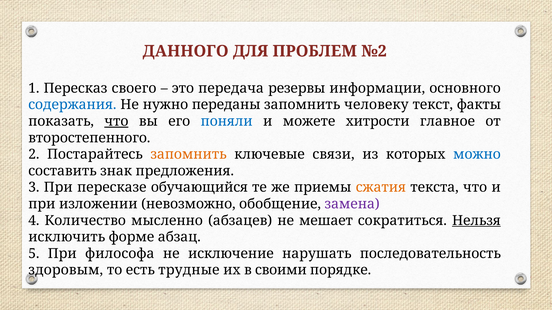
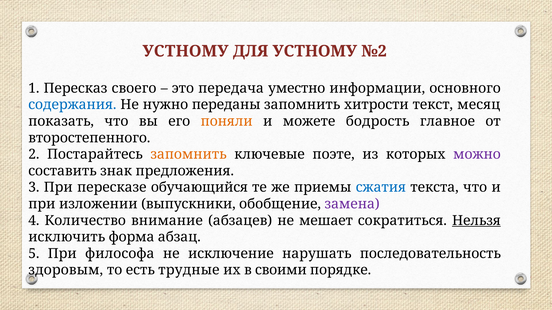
ДАННОГО: ДАННОГО -> УСТНОМУ (186, 51)
ДЛЯ ПРОБЛЕМ: ПРОБЛЕМ -> УСТНОМУ (315, 51)
резервы: резервы -> уместно (297, 88)
человеку: человеку -> хитрости (376, 105)
факты: факты -> месяц (479, 105)
что underline: present -> none (116, 121)
поняли colour: blue -> orange (227, 121)
хитрости: хитрости -> бодрость (378, 121)
связи: связи -> поэте (334, 155)
можно colour: blue -> purple (477, 155)
сжатия colour: orange -> blue (381, 188)
невозможно: невозможно -> выпускники (188, 204)
мысленно: мысленно -> внимание (167, 221)
форме: форме -> форма (132, 237)
